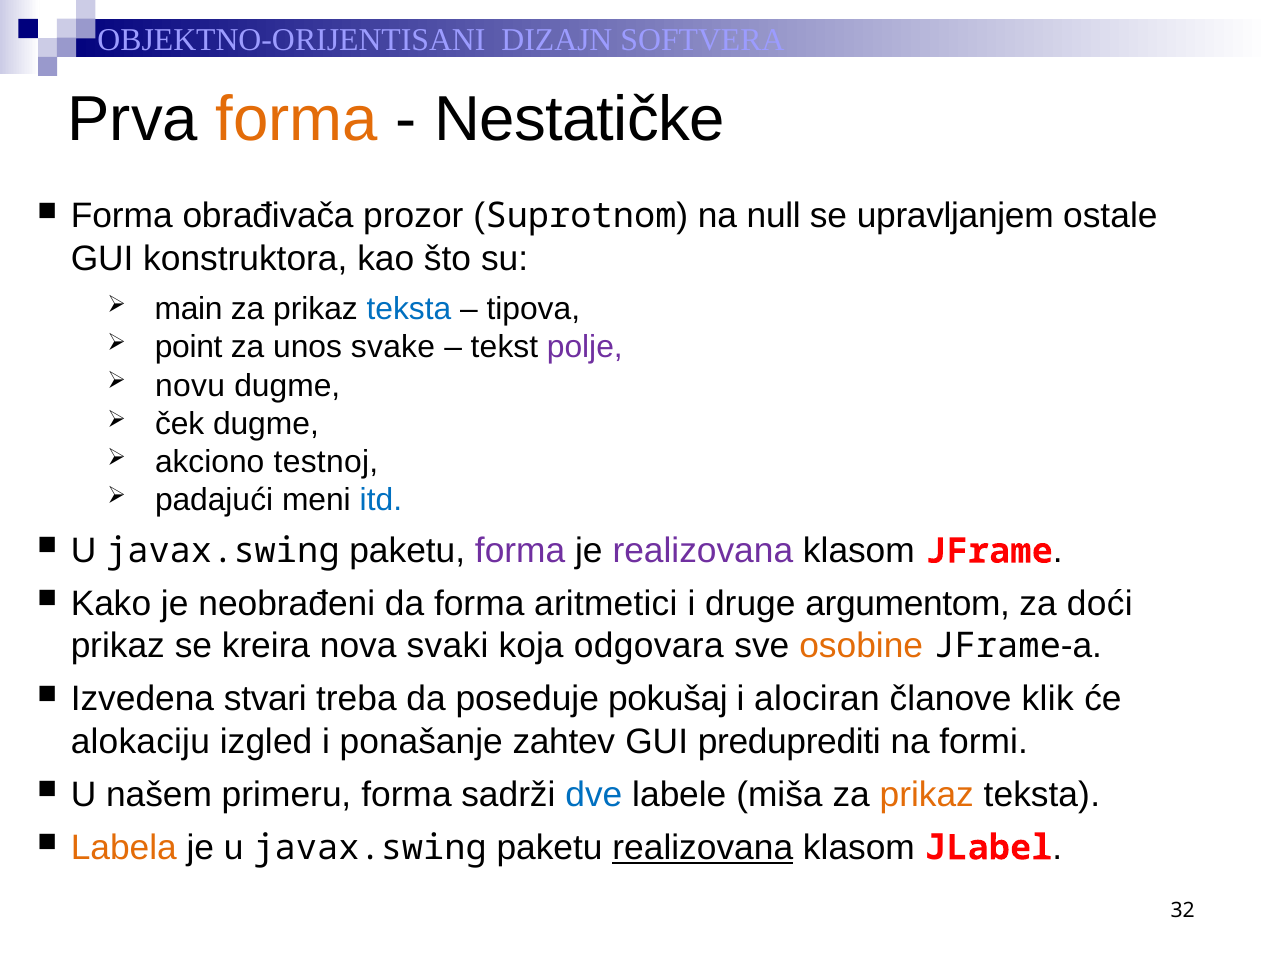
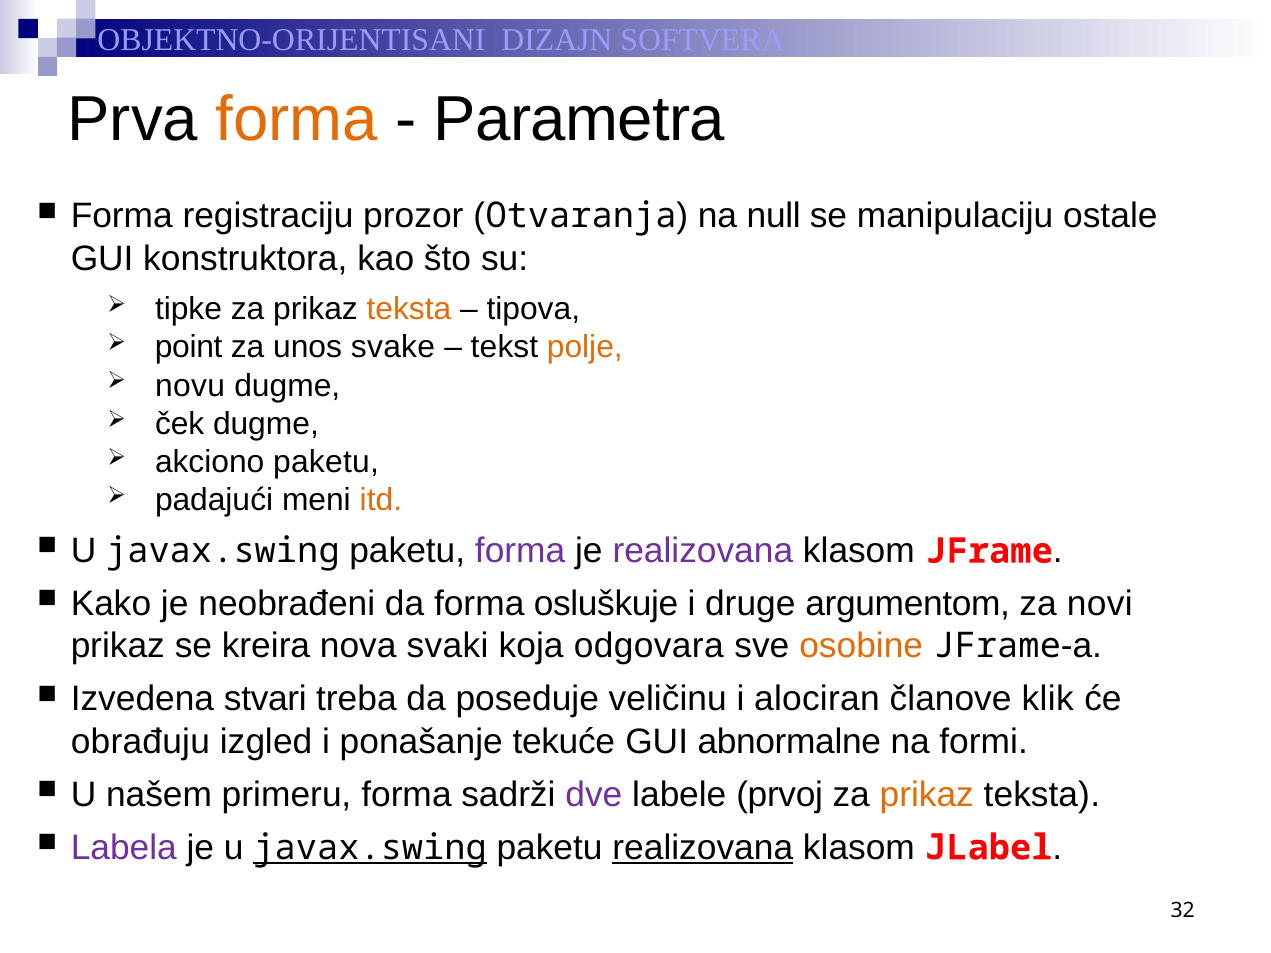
Nestatičke: Nestatičke -> Parametra (580, 119)
obrađivača: obrađivača -> registraciju (268, 216)
Suprotnom: Suprotnom -> Otvaranja (581, 216)
upravljanjem: upravljanjem -> manipulaciju (955, 216)
main: main -> tipke (189, 309)
teksta colour: blue -> orange (409, 309)
polje colour: purple -> orange (585, 347)
akciono testnoj: testnoj -> paketu (326, 462)
itd colour: blue -> orange (381, 500)
aritmetici: aritmetici -> osluškuje (606, 604)
doći: doći -> novi (1100, 604)
pokušaj: pokušaj -> veličinu (668, 700)
alokaciju: alokaciju -> obrađuju (140, 742)
zahtev: zahtev -> tekuće (564, 742)
preduprediti: preduprediti -> abnormalne (789, 742)
dve colour: blue -> purple (594, 795)
miša: miša -> prvoj (780, 795)
Labela colour: orange -> purple (124, 848)
javax.swing underline: none -> present (370, 848)
